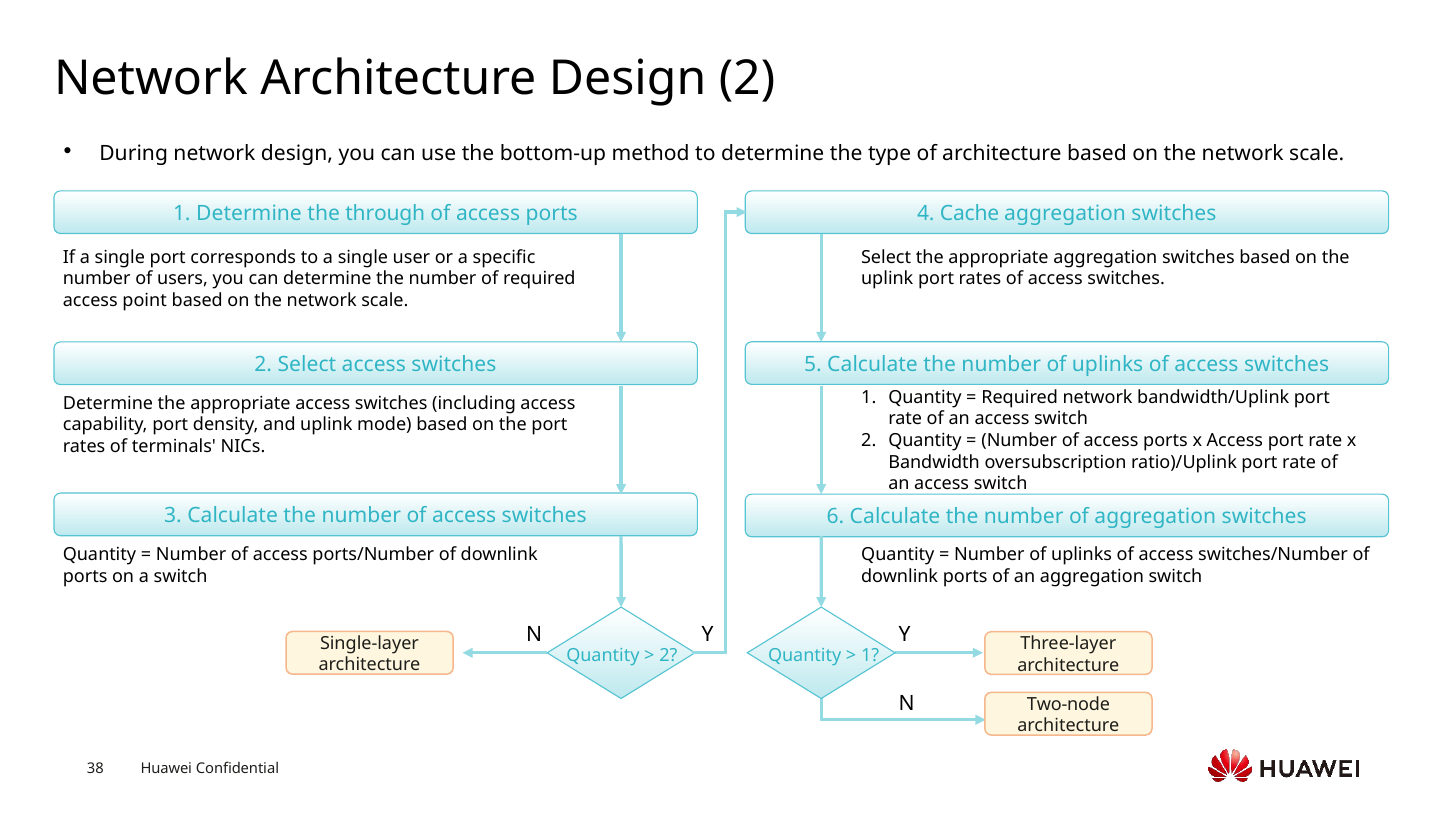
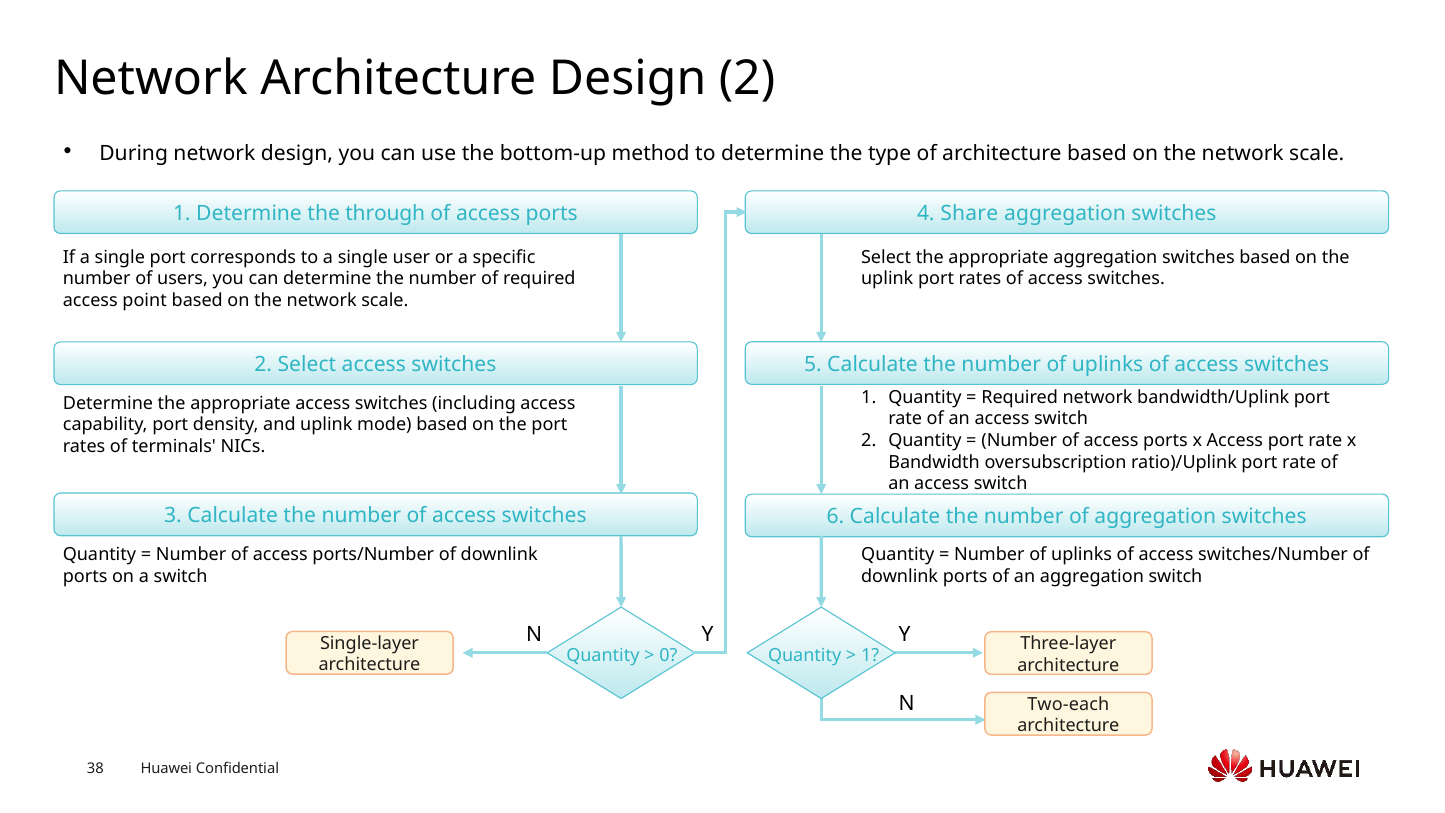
Cache: Cache -> Share (969, 214)
2: 2 -> 0 (668, 655)
Two-node: Two-node -> Two-each (1068, 704)
